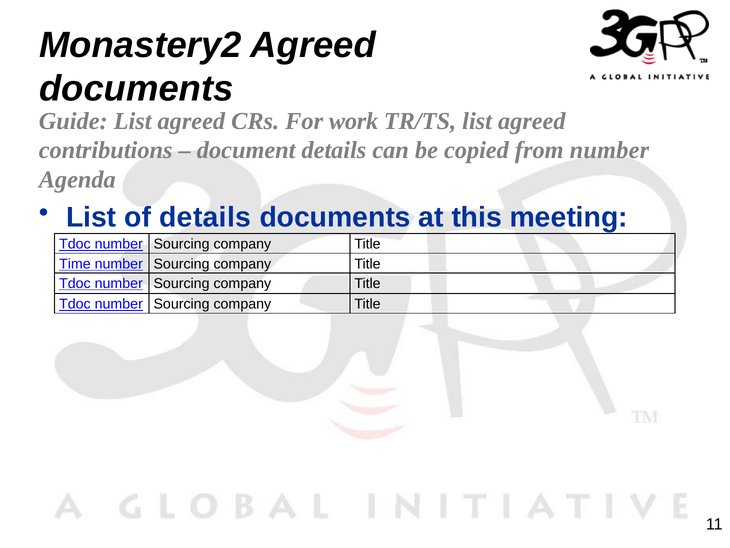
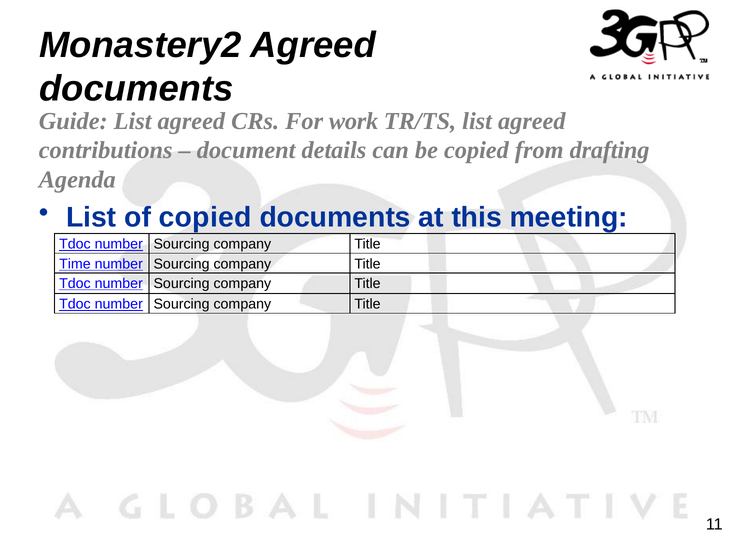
from number: number -> drafting (610, 150)
of details: details -> copied (205, 217)
